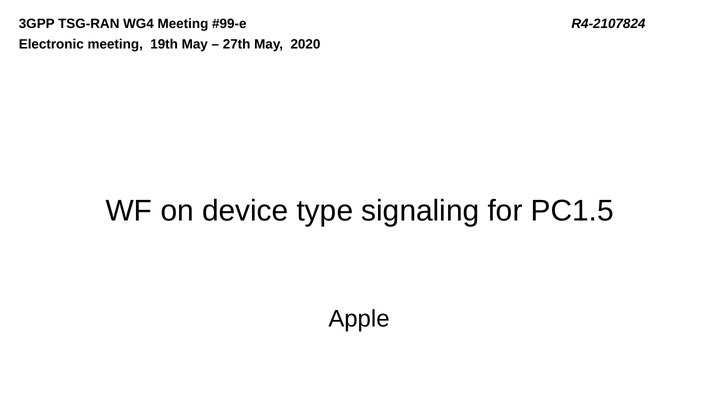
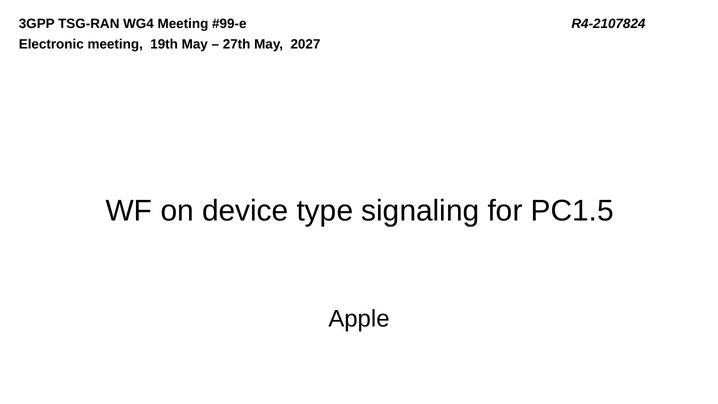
2020: 2020 -> 2027 (305, 44)
